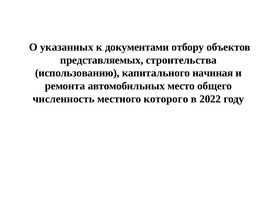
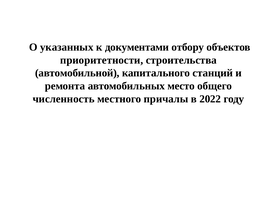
представляемых: представляемых -> приоритетности (102, 60)
использованию: использованию -> автомобильной (77, 73)
начиная: начиная -> станций (213, 73)
которого: которого -> причалы (166, 99)
